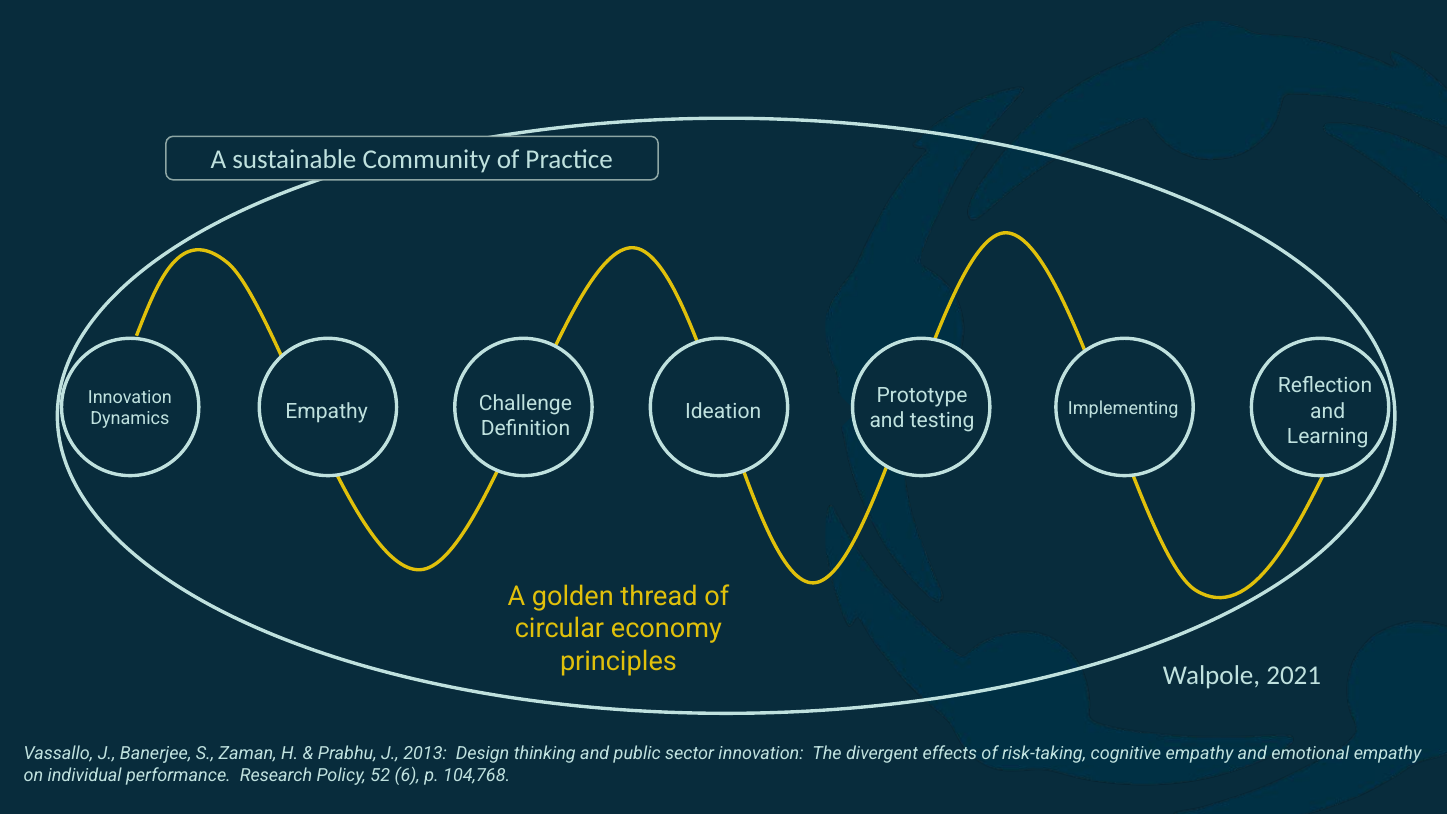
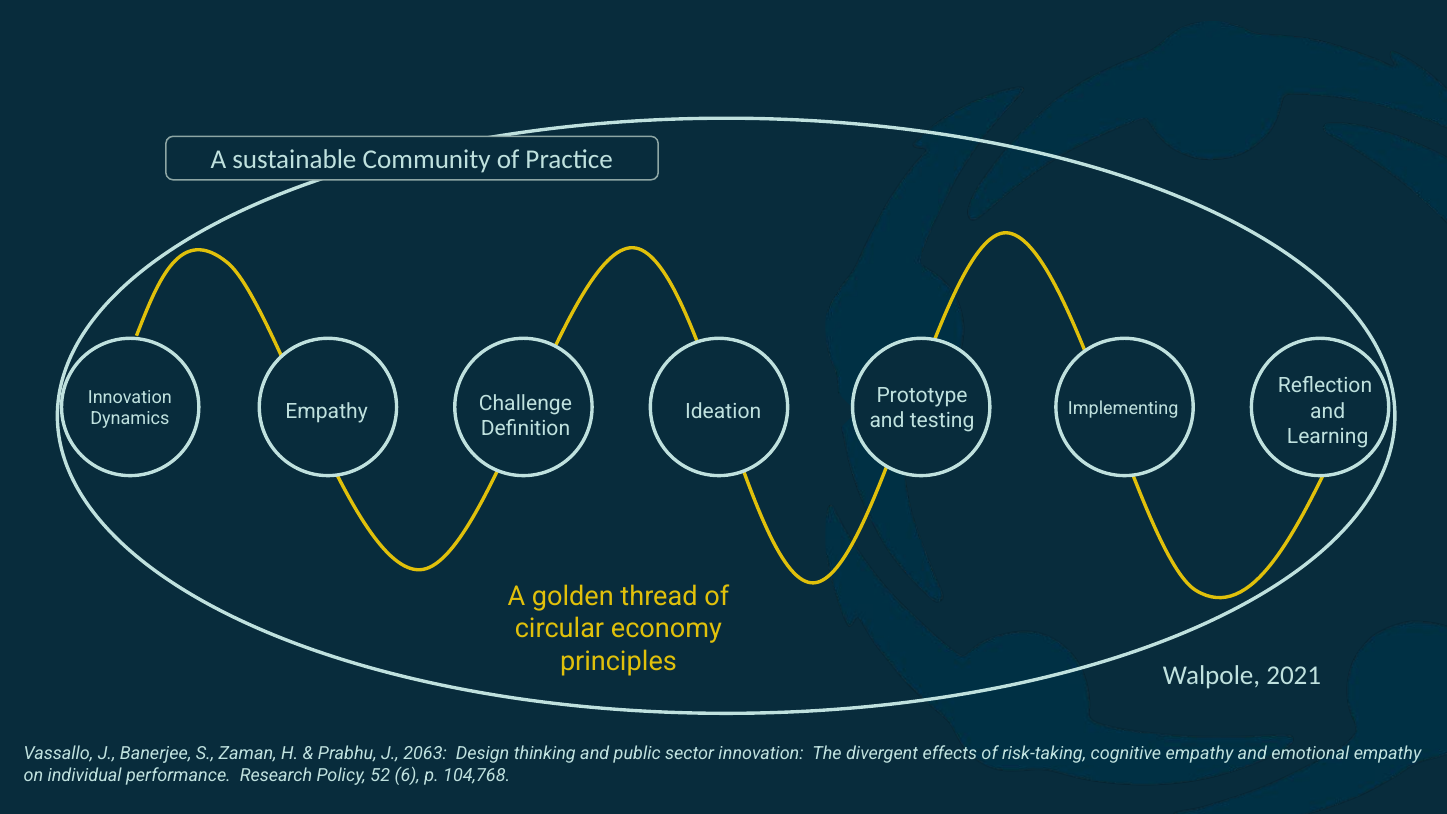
2013: 2013 -> 2063 (425, 754)
